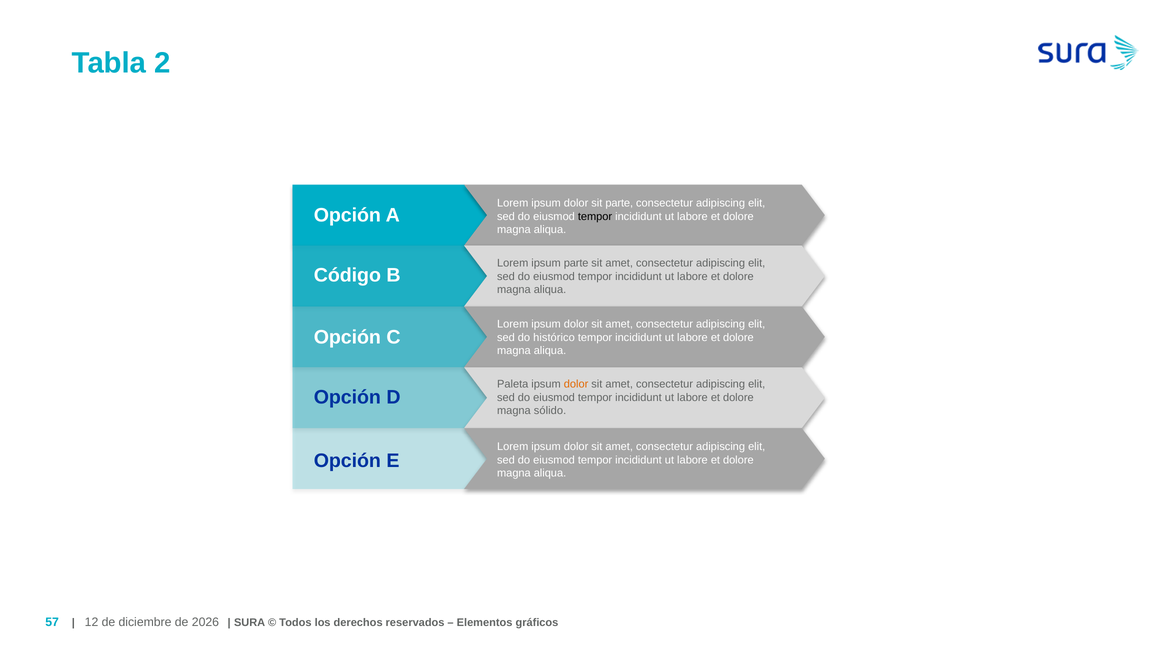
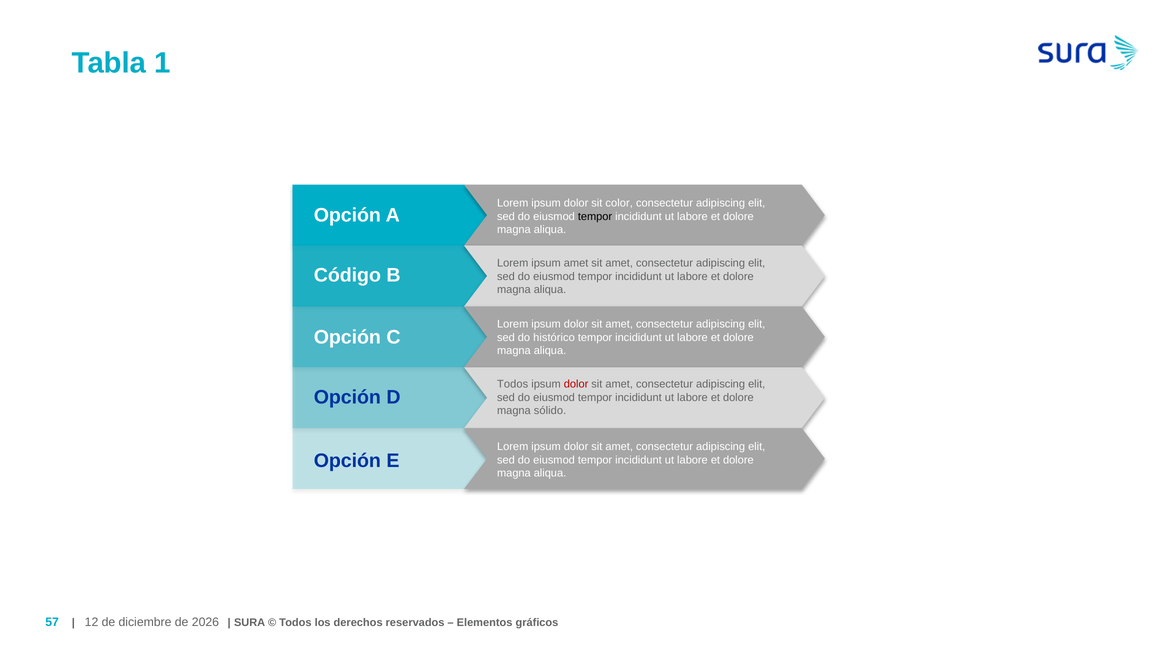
2: 2 -> 1 (163, 63)
sit parte: parte -> color (619, 203)
ipsum parte: parte -> amet (576, 263)
Paleta: Paleta -> Todos (513, 384)
dolor colour: orange -> red (576, 384)
